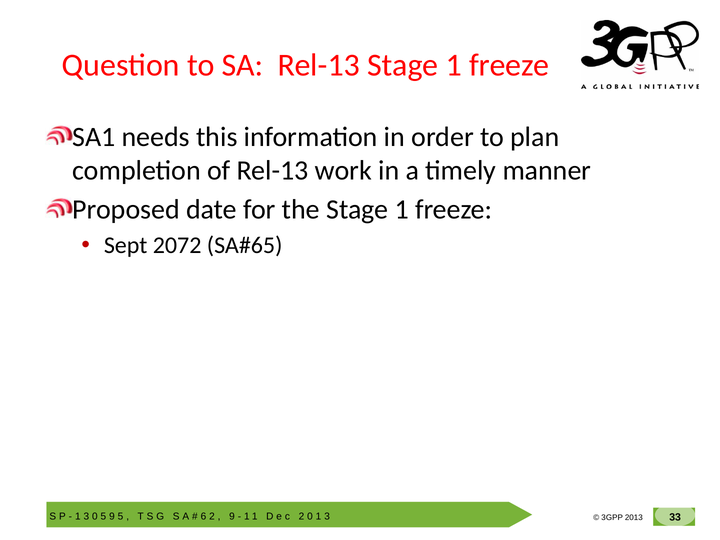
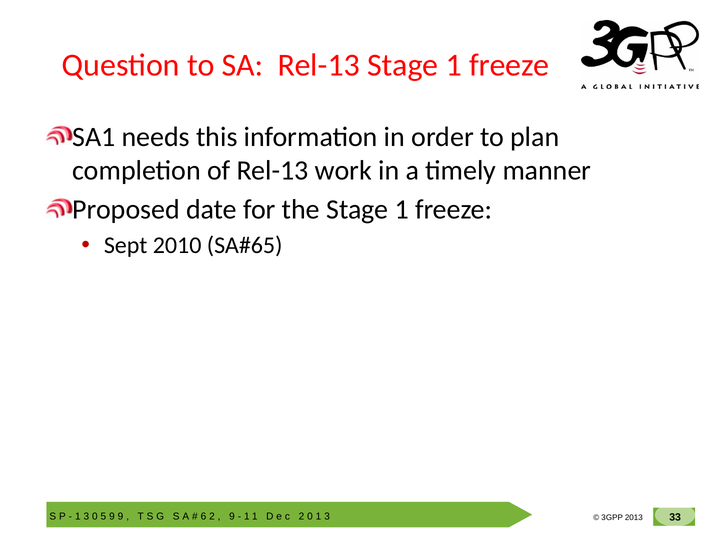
2072: 2072 -> 2010 (177, 245)
5: 5 -> 9 (121, 516)
